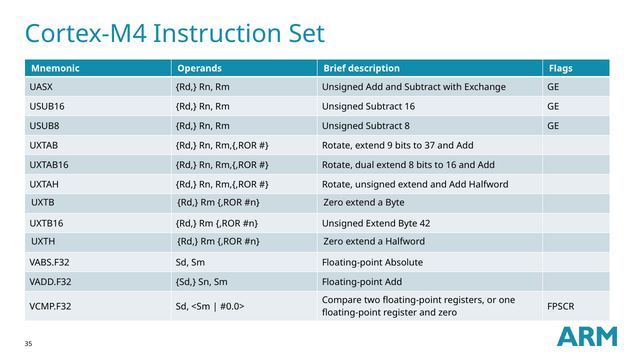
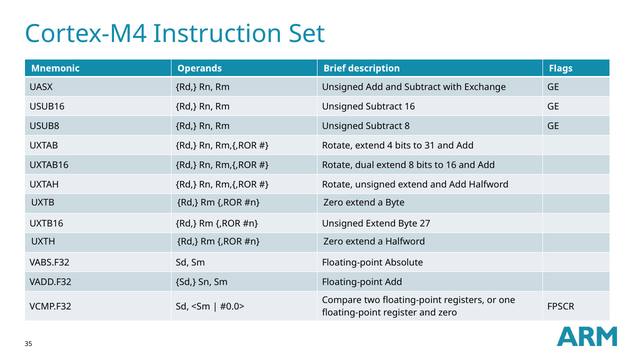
9: 9 -> 4 (390, 146)
37: 37 -> 31 (430, 146)
42: 42 -> 27 (425, 224)
